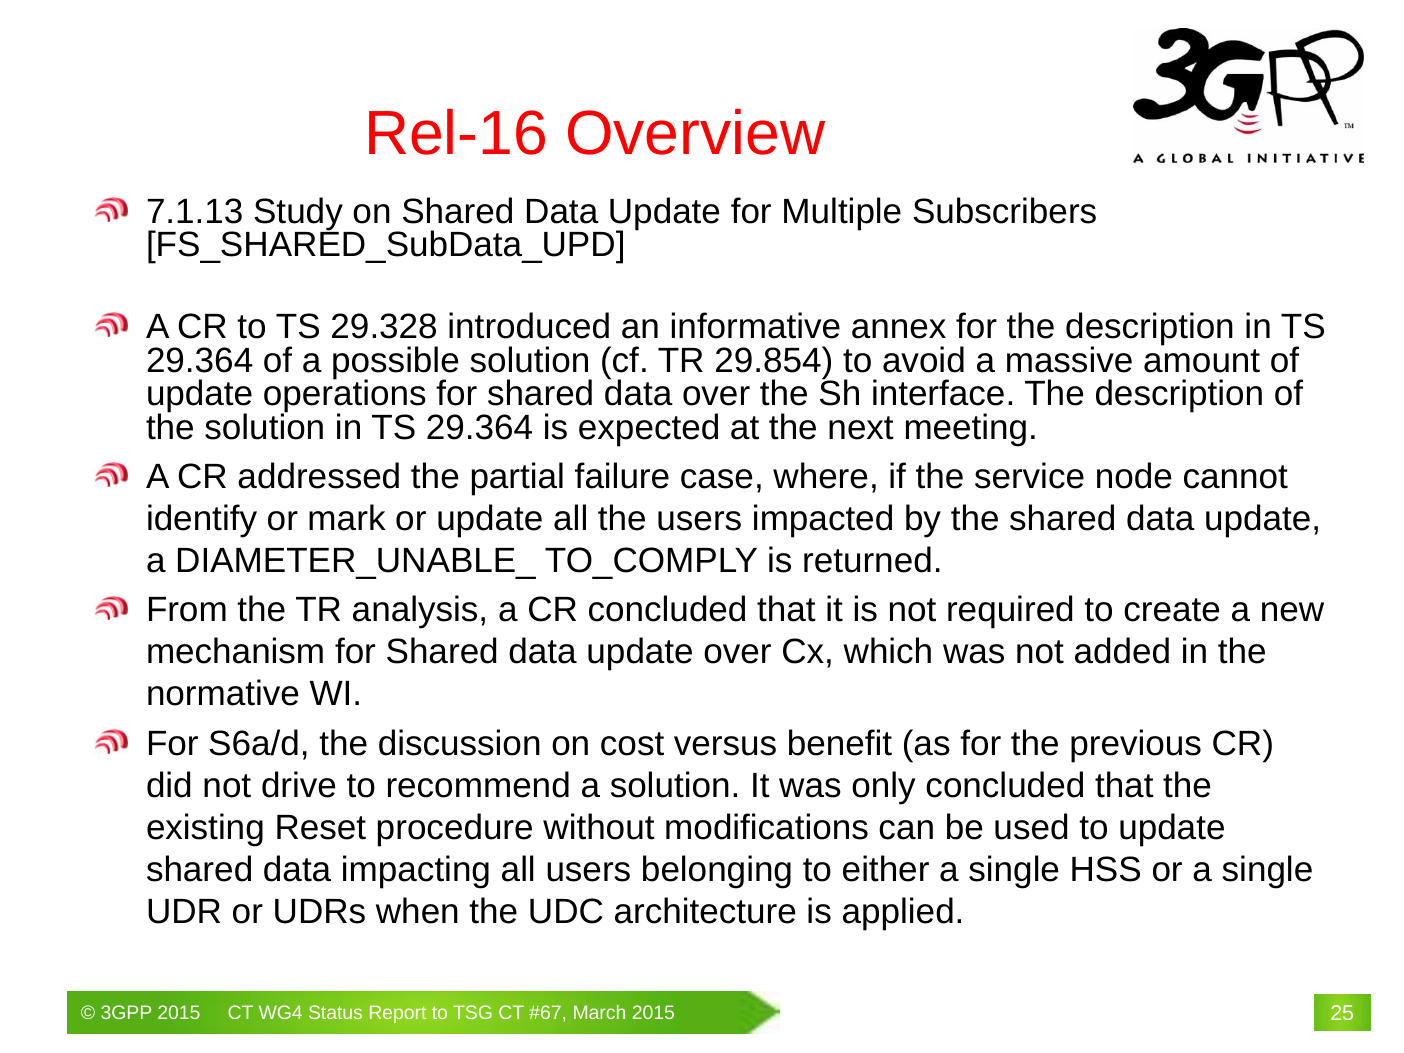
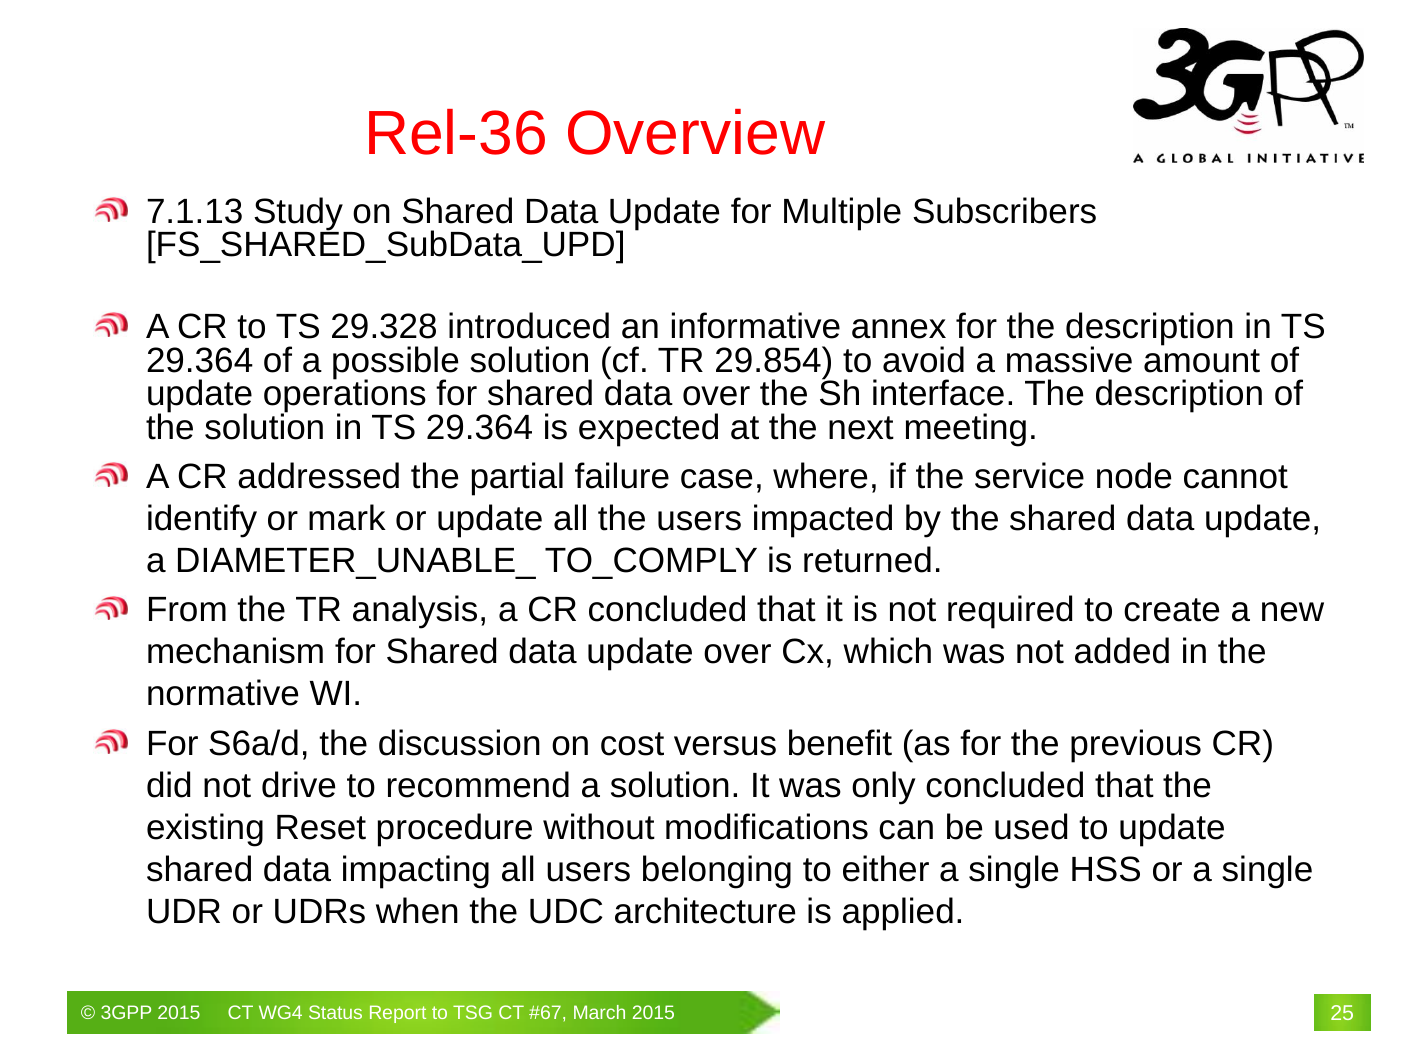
Rel-16: Rel-16 -> Rel-36 (456, 134)
